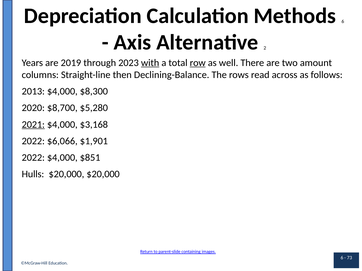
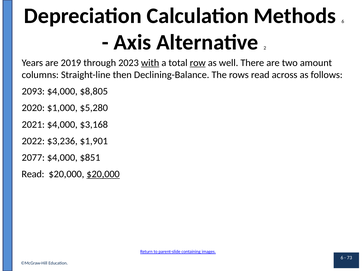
2013: 2013 -> 2093 (33, 92)
$8,300: $8,300 -> $8,805 (94, 92)
$8,700: $8,700 -> $1,000 (62, 108)
2021 underline: present -> none (33, 125)
$6,066: $6,066 -> $3,236 (62, 141)
2022: 2022 -> 2077 (33, 158)
Hulls: Hulls -> Read (33, 174)
$20,000 underline: none -> present (103, 174)
